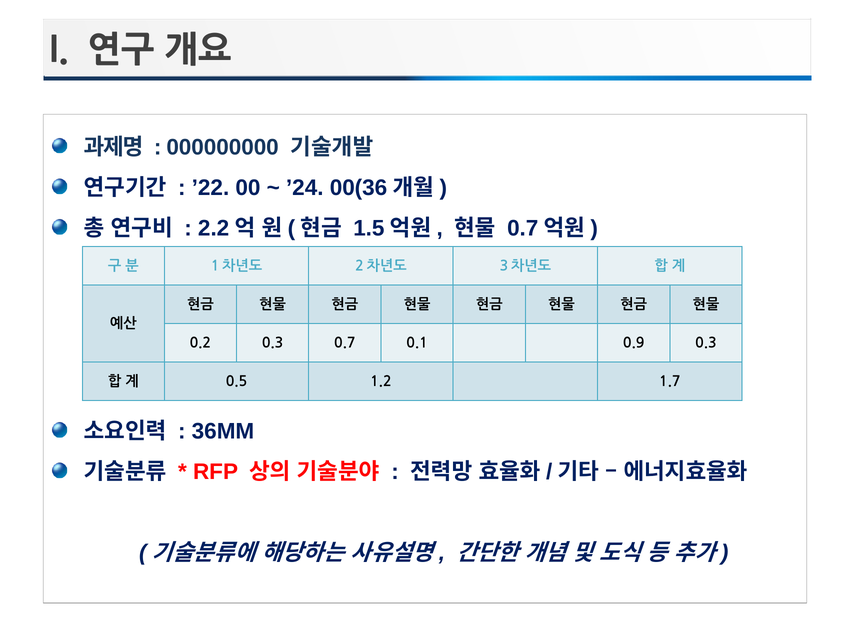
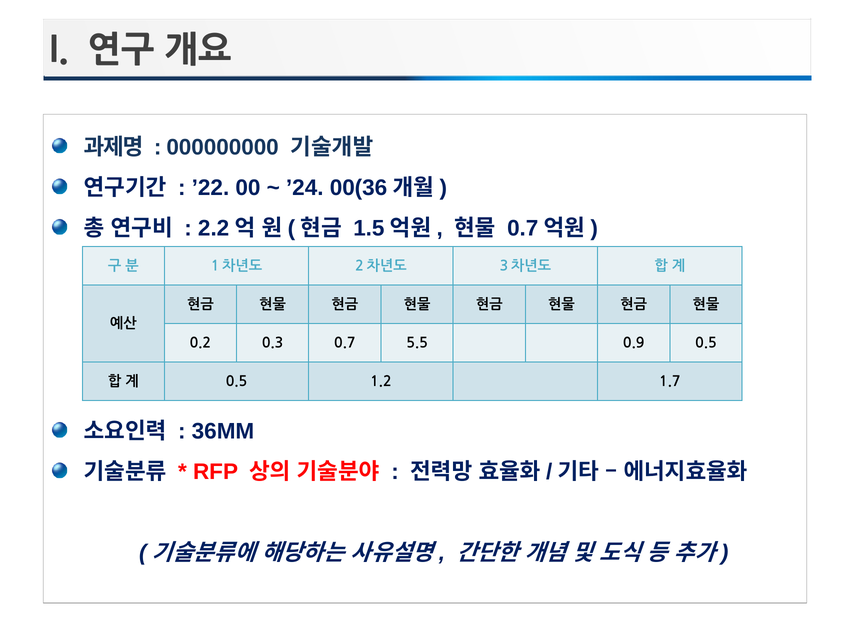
0.1: 0.1 -> 5.5 (417, 343)
0.9 0.3: 0.3 -> 0.5 (706, 343)
